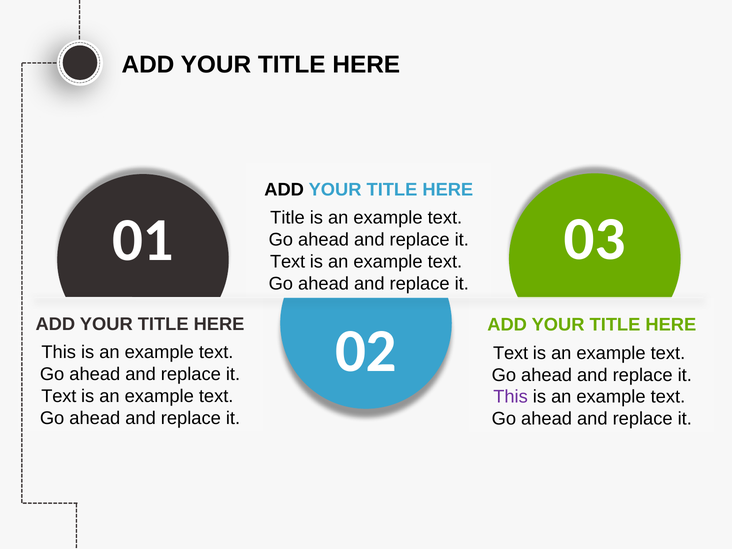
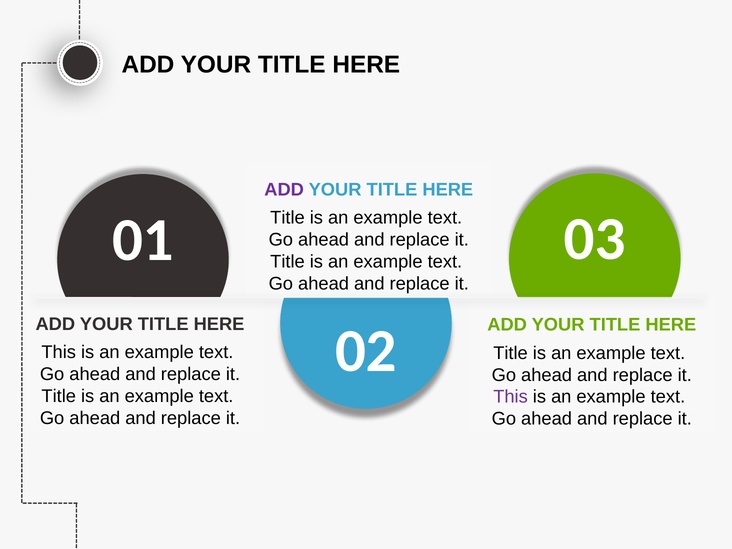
ADD colour: black -> purple (284, 190)
Text: Text -> Title (287, 262)
Text: Text -> Title (511, 353)
Text: Text -> Title (59, 396)
